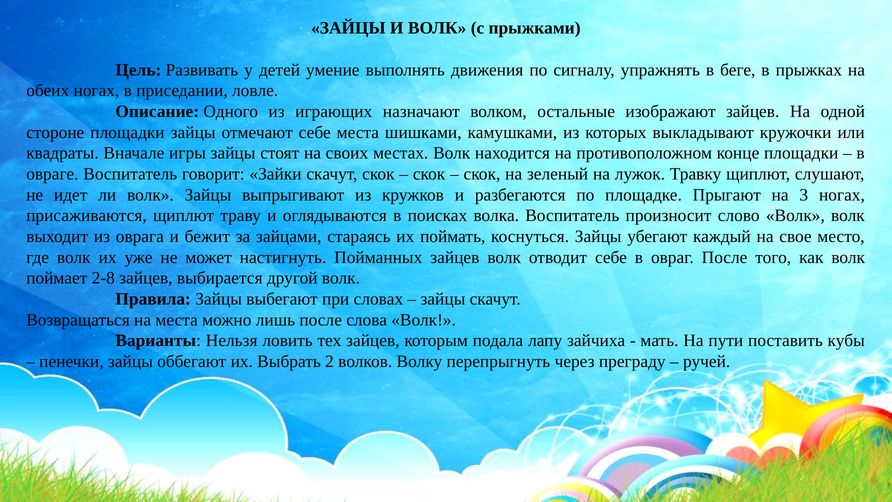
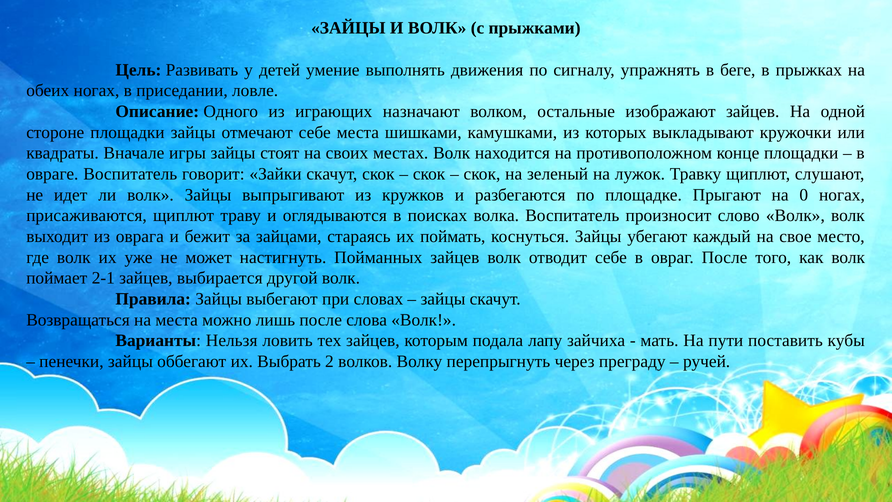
3: 3 -> 0 (804, 195)
2-8: 2-8 -> 2-1 (103, 278)
